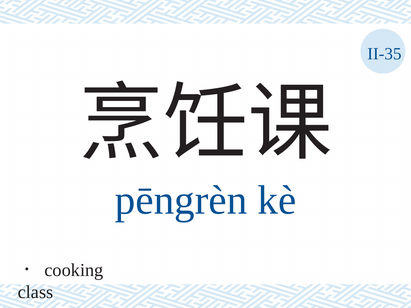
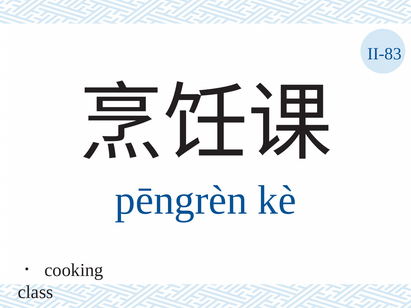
II-35: II-35 -> II-83 (384, 54)
